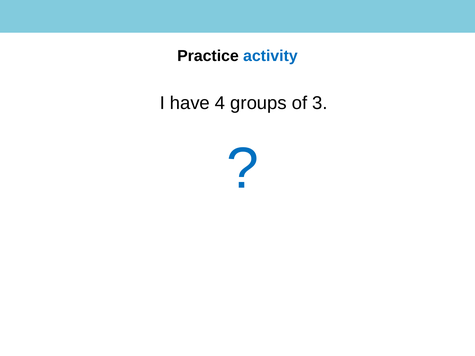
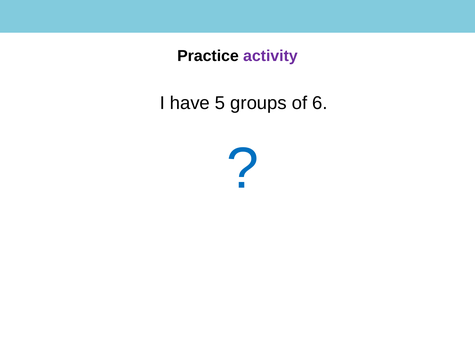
activity colour: blue -> purple (270, 56)
4: 4 -> 5 (220, 103)
3: 3 -> 6 (320, 103)
